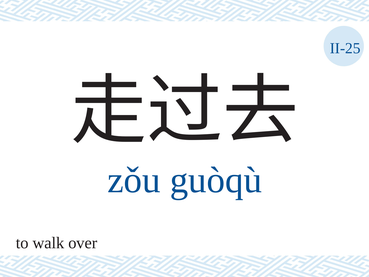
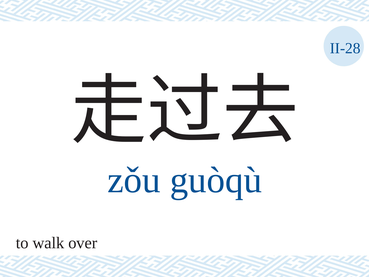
II-25: II-25 -> II-28 (345, 48)
